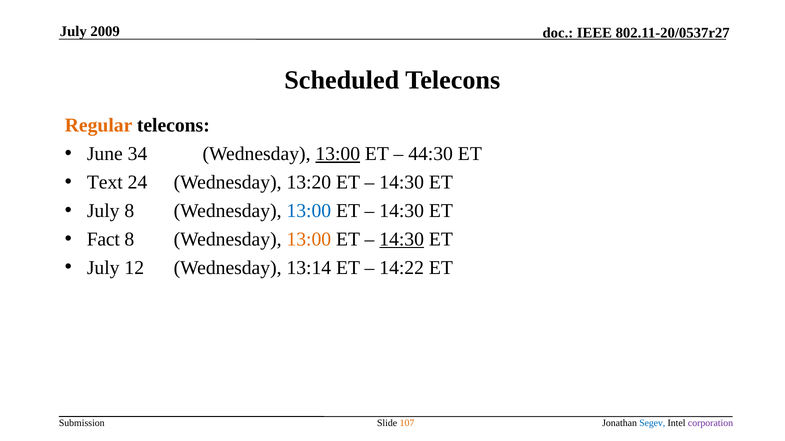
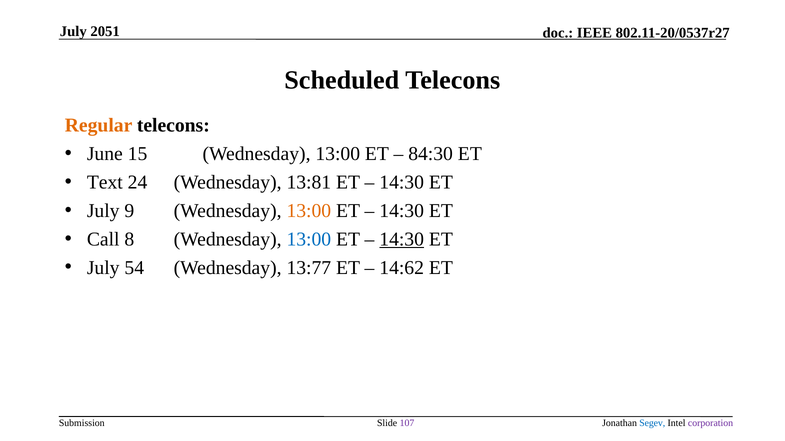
2009: 2009 -> 2051 (105, 31)
34: 34 -> 15 (138, 154)
13:00 underline: present -> none (338, 154)
44:30: 44:30 -> 84:30 (431, 154)
13:20: 13:20 -> 13:81 (309, 183)
July 8: 8 -> 9 (129, 211)
13:00 colour: blue -> orange (309, 211)
Fact: Fact -> Call (103, 239)
13:00 colour: orange -> blue (309, 239)
12: 12 -> 54 (134, 268)
13:14: 13:14 -> 13:77 (309, 268)
14:22: 14:22 -> 14:62 (402, 268)
107 colour: orange -> purple (407, 423)
